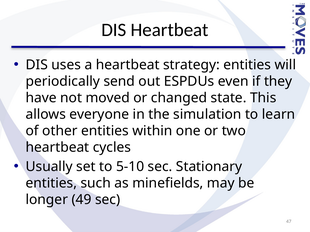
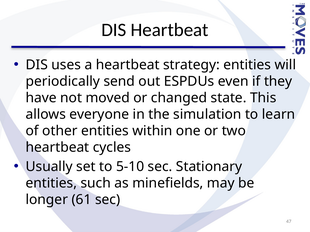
49: 49 -> 61 (81, 200)
